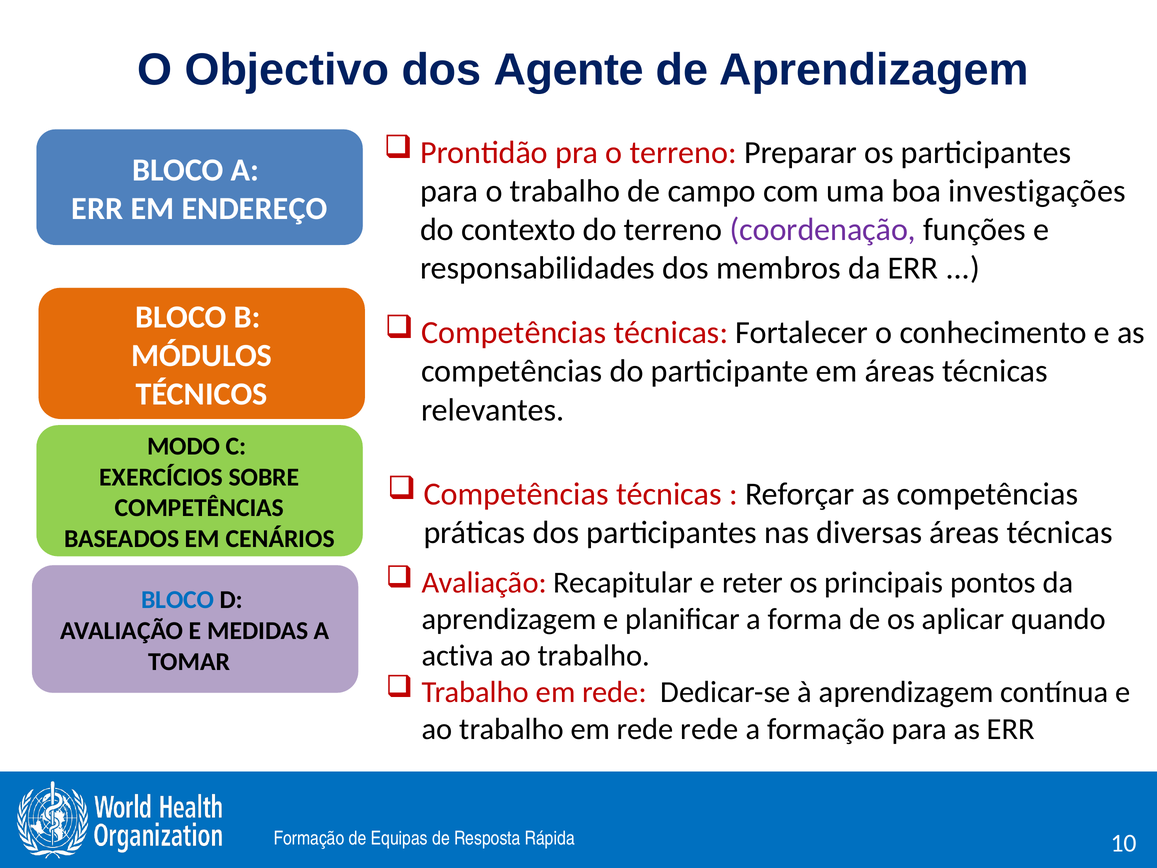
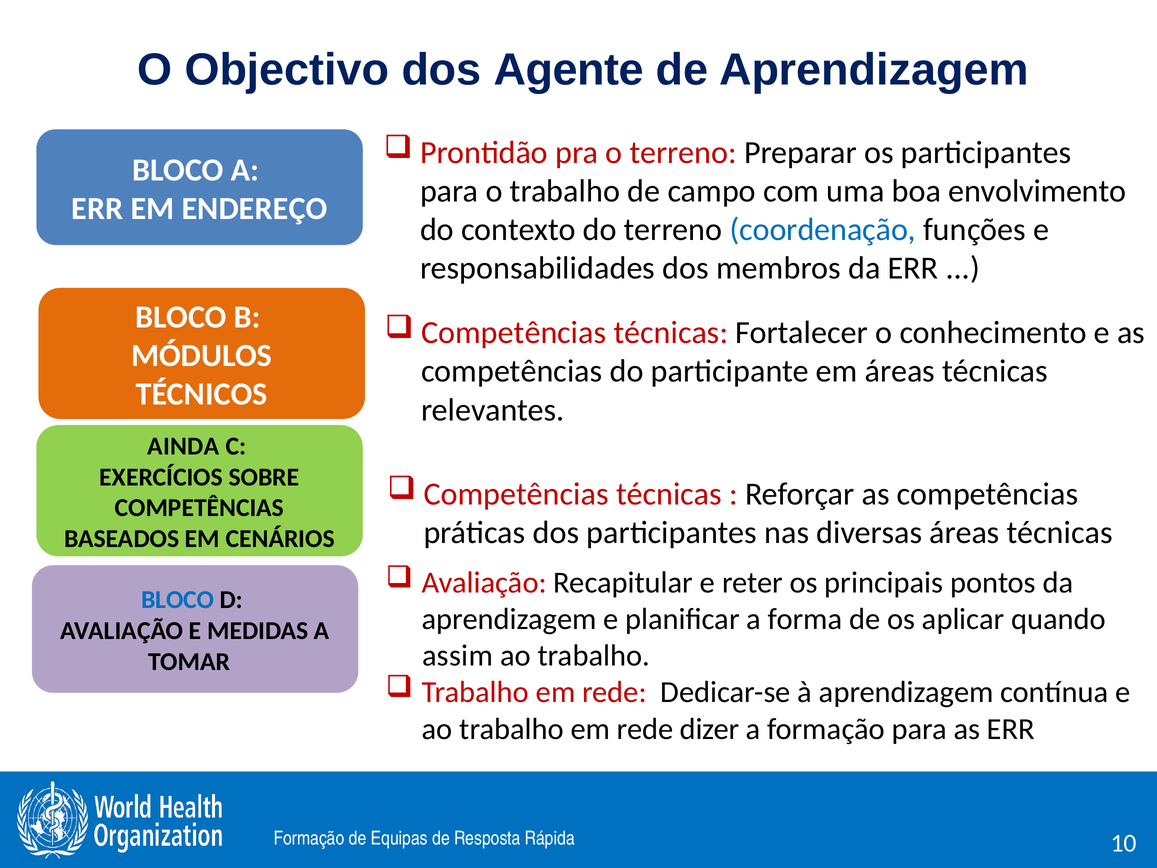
investigações: investigações -> envolvimento (1037, 191)
coordenação colour: purple -> blue (823, 230)
MODO: MODO -> AINDA (183, 446)
activa: activa -> assim (458, 656)
rede rede: rede -> dizer (710, 729)
